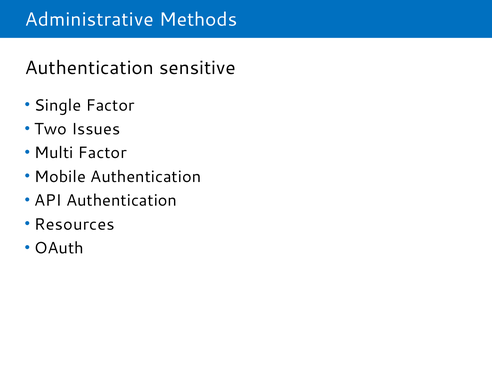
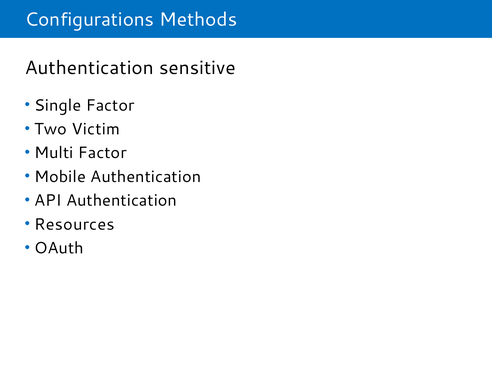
Administrative: Administrative -> Configurations (89, 19)
Issues: Issues -> Victim (96, 129)
